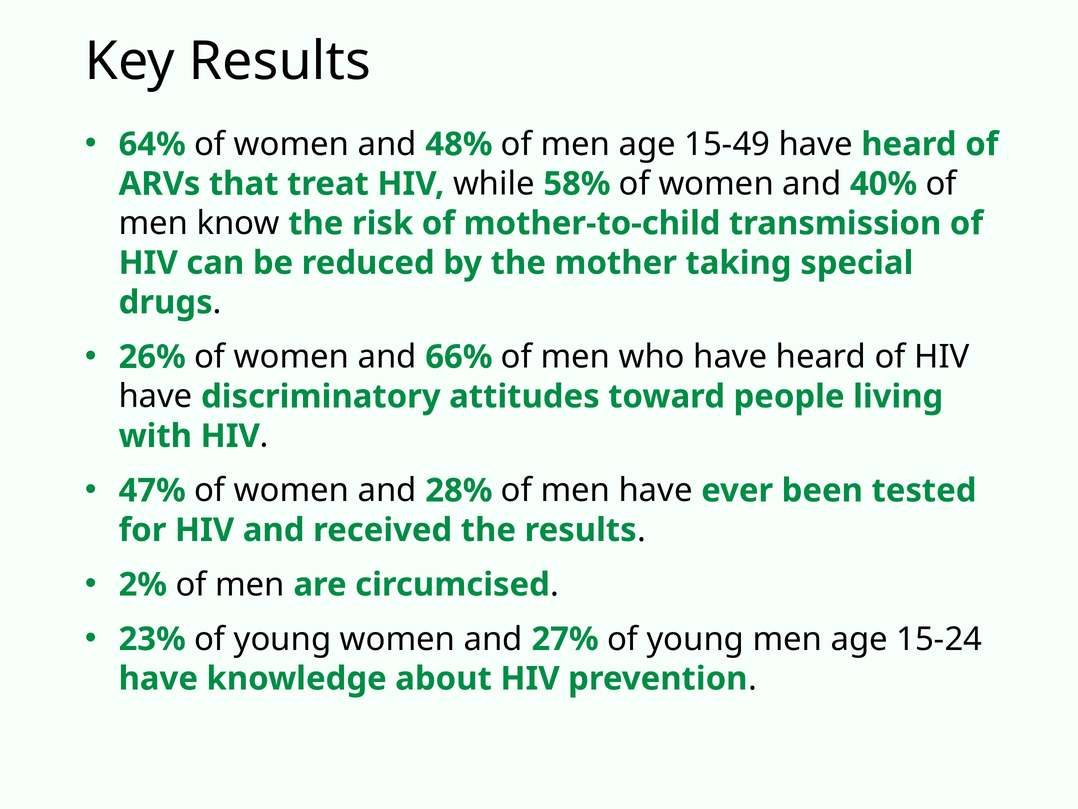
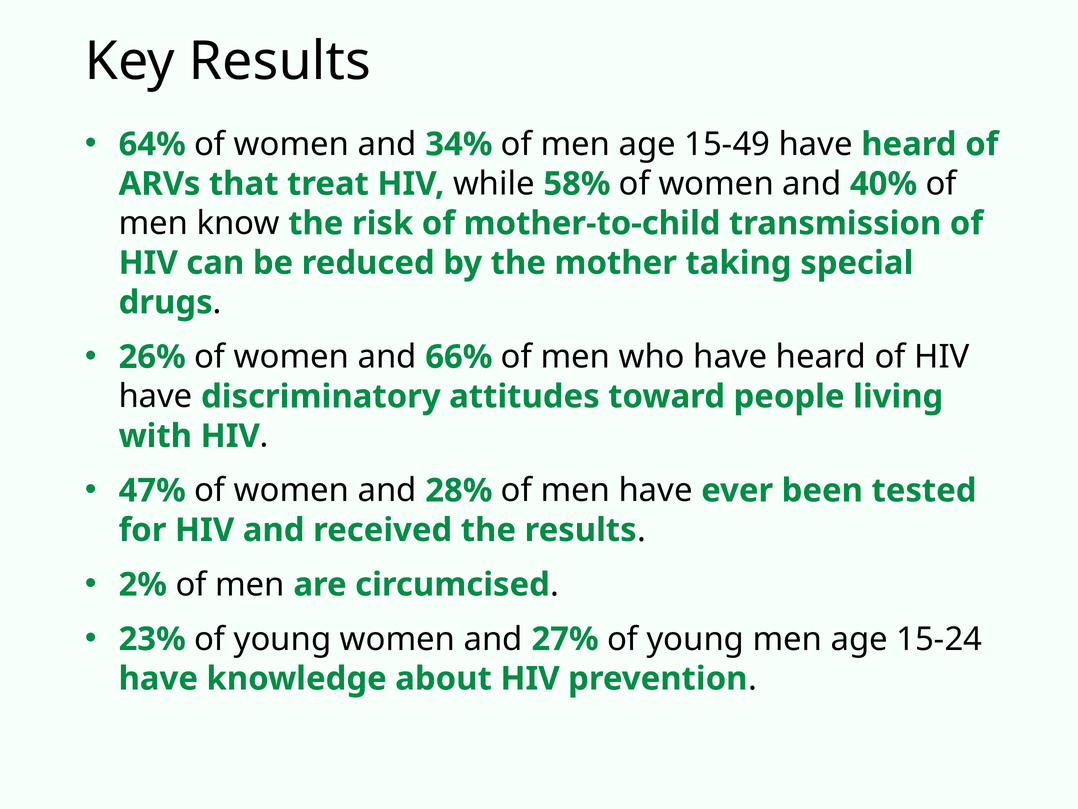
48%: 48% -> 34% (459, 144)
